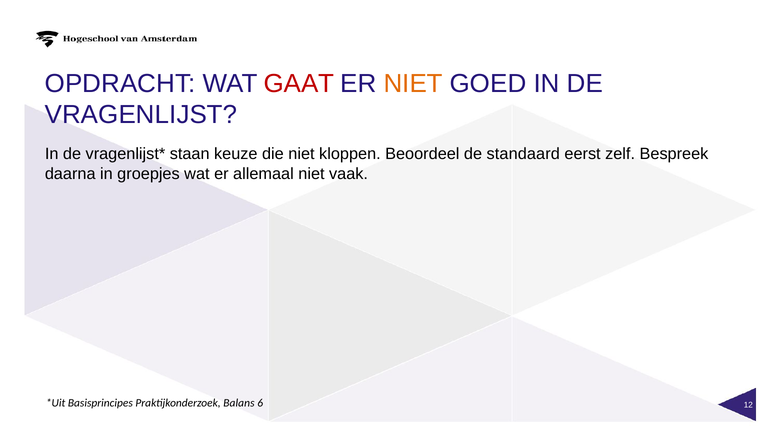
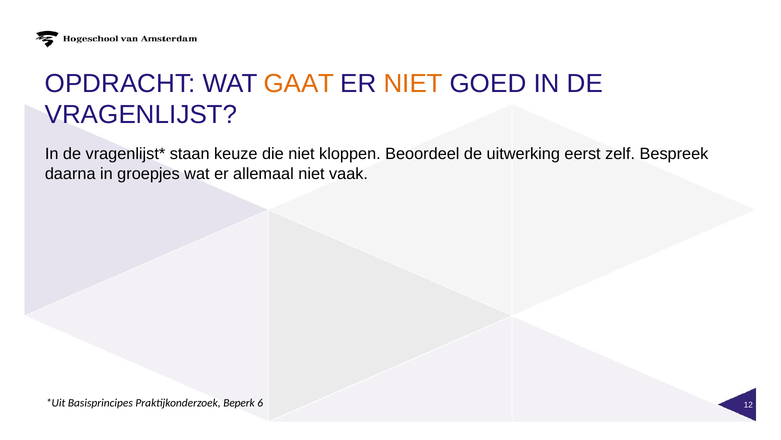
GAAT colour: red -> orange (299, 83)
standaard: standaard -> uitwerking (523, 154)
Balans: Balans -> Beperk (239, 403)
